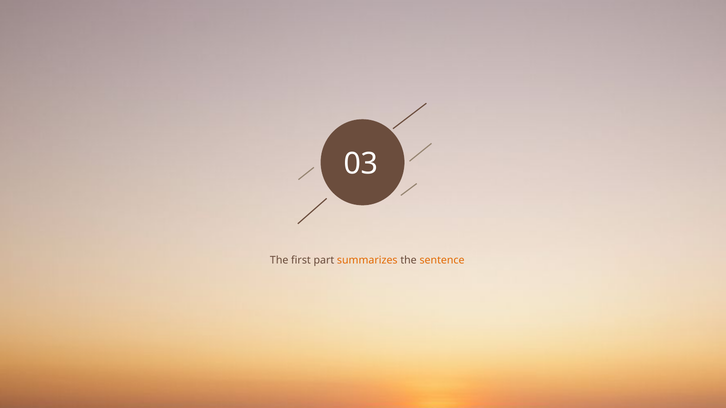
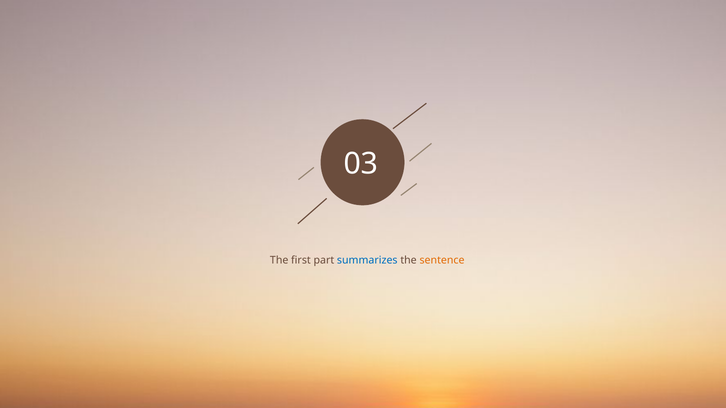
summarizes colour: orange -> blue (367, 261)
